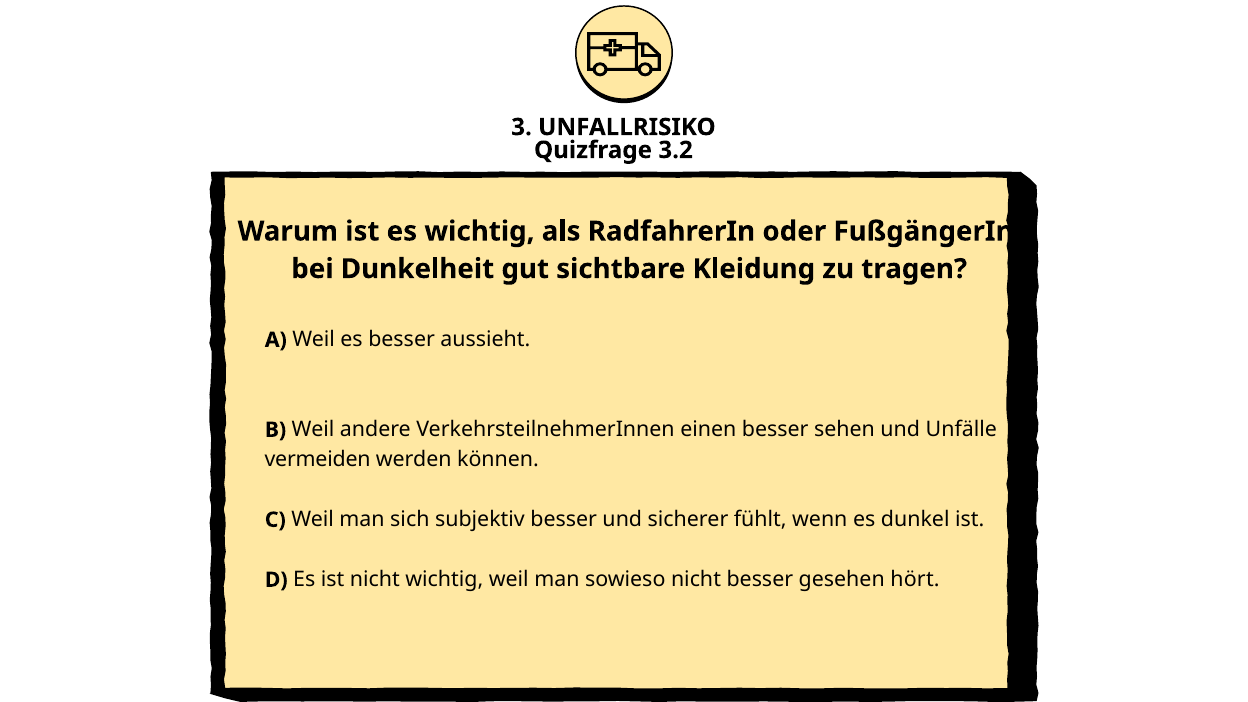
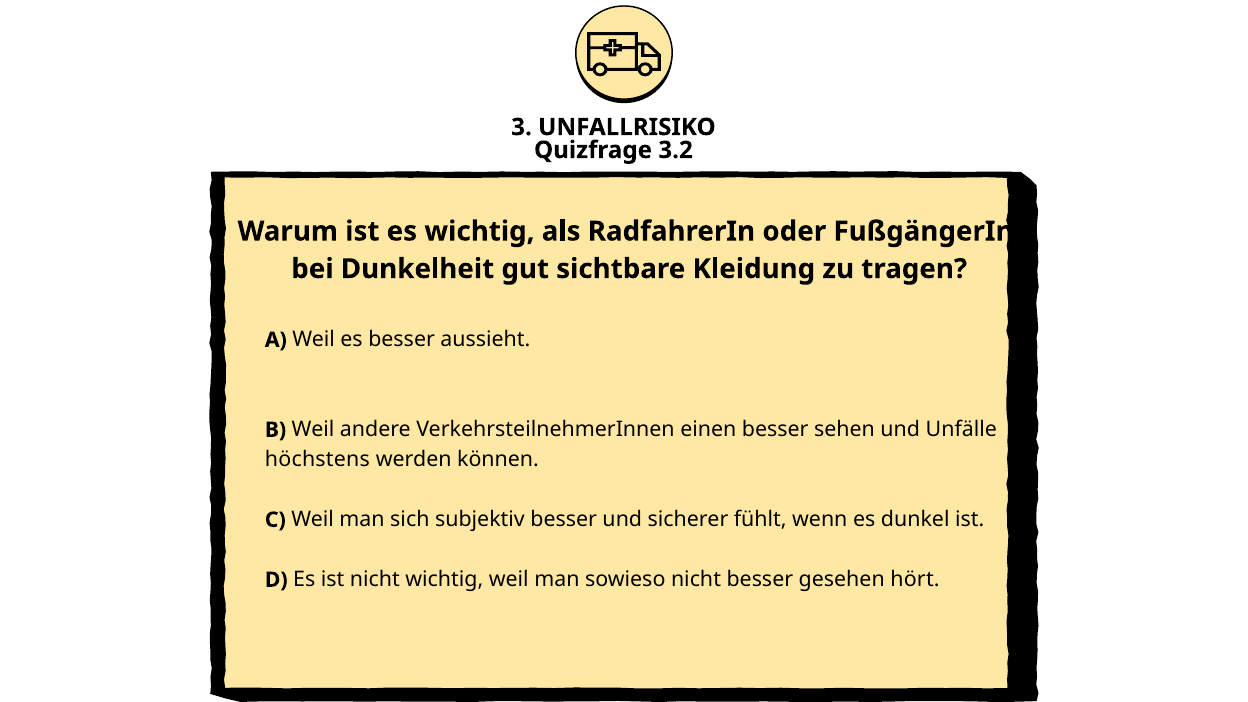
vermeiden: vermeiden -> höchstens (317, 460)
